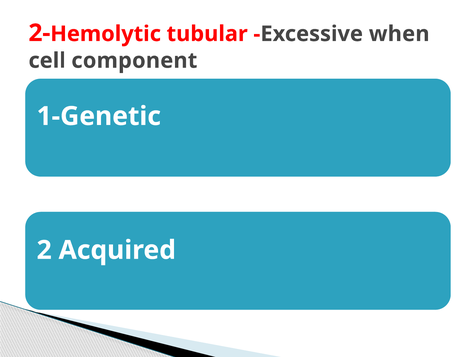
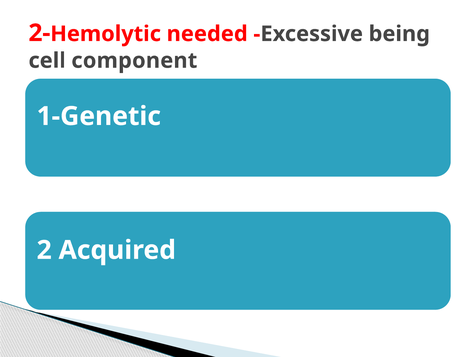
tubular: tubular -> needed (207, 34)
when: when -> being (399, 34)
